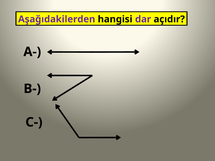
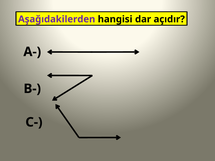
dar colour: purple -> black (143, 19)
